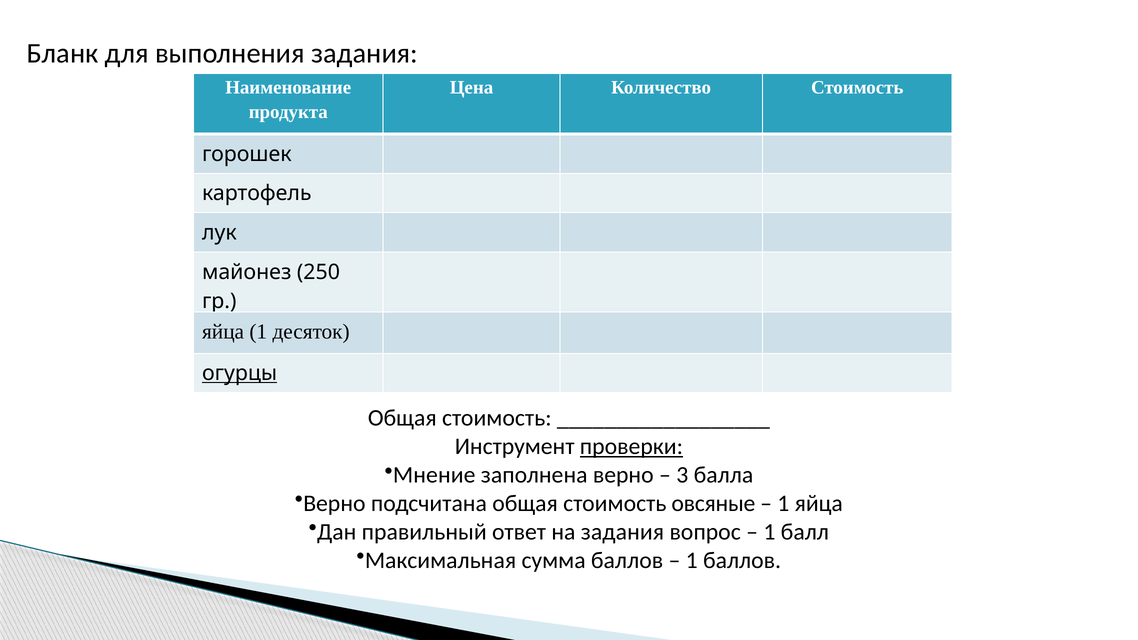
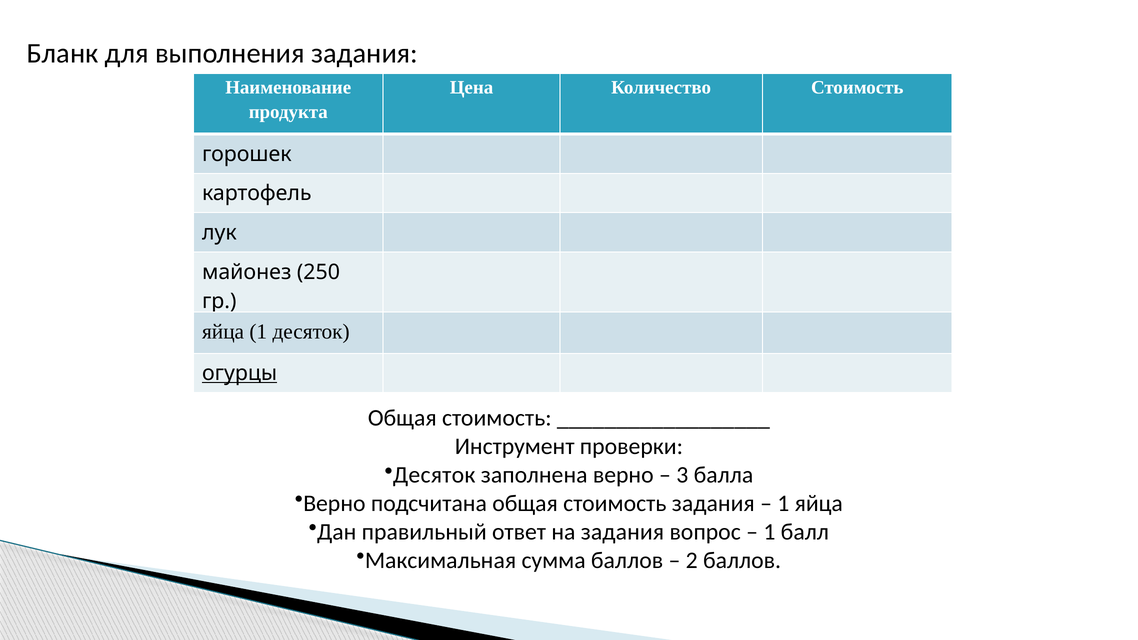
проверки underline: present -> none (631, 447)
Мнение: Мнение -> Десяток (434, 475)
стоимость овсяные: овсяные -> задания (713, 504)
1: 1 -> 2 (692, 561)
